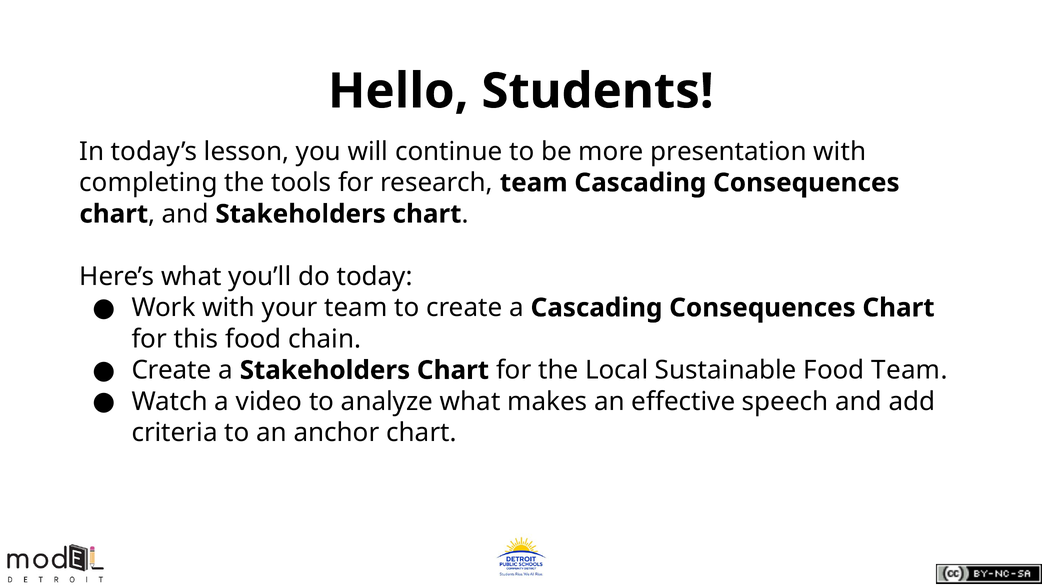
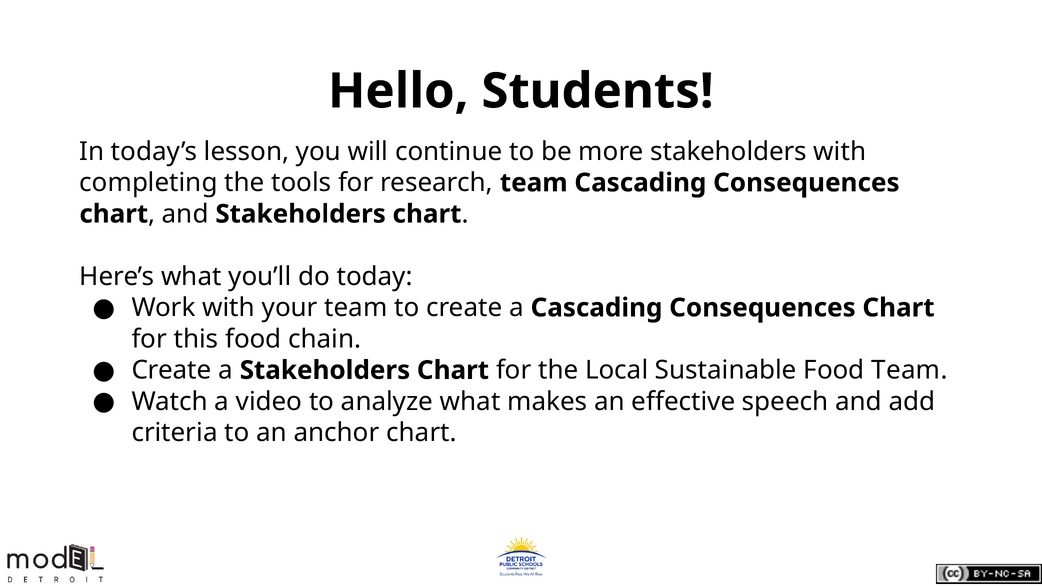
more presentation: presentation -> stakeholders (729, 152)
